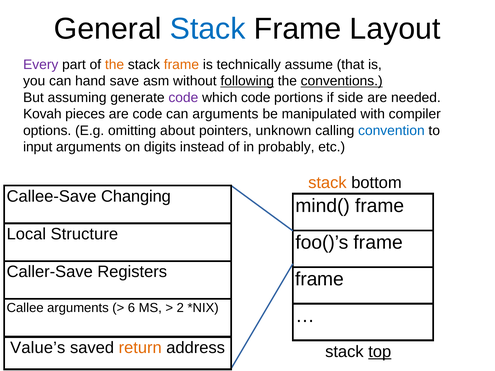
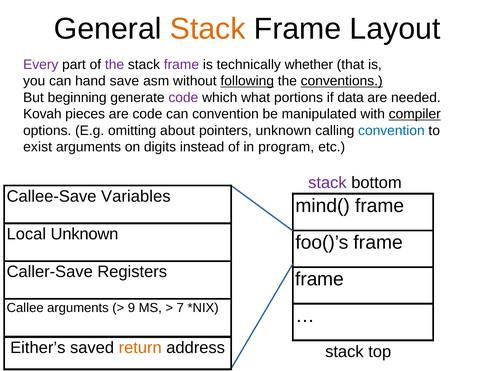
Stack colour: blue -> orange (208, 29)
the colour: orange -> purple (115, 65)
frame colour: orange -> purple (181, 65)
assume: assume -> whether (309, 65)
assuming: assuming -> beginning (77, 98)
which code: code -> what (256, 98)
side: side -> data (351, 98)
can arguments: arguments -> convention (225, 114)
compiler underline: none -> present (415, 114)
input: input -> exist (38, 147)
probably: probably -> program (286, 147)
stack colour: orange -> purple (327, 183)
Changing: Changing -> Variables (136, 196)
Local Structure: Structure -> Unknown (84, 234)
6: 6 -> 9 (131, 308)
2: 2 -> 7 (180, 308)
Value’s: Value’s -> Either’s (38, 348)
top underline: present -> none (380, 352)
